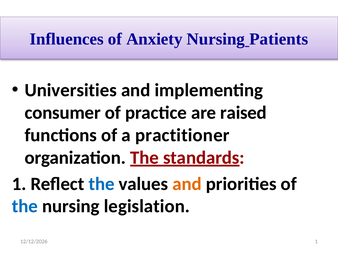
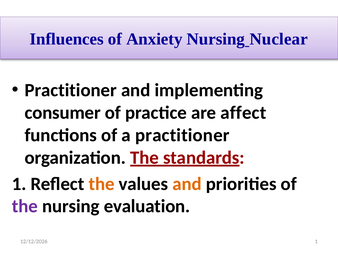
Patients: Patients -> Nuclear (279, 39)
Universities: Universities -> Practitioner (71, 90)
raised: raised -> affect (243, 113)
the colour: blue -> orange (102, 184)
the colour: blue -> purple (25, 207)
legislation: legislation -> evaluation (147, 207)
